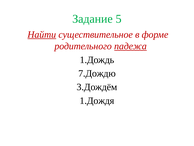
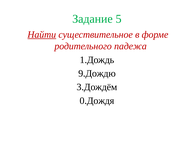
падежа underline: present -> none (131, 46)
7.Дождю: 7.Дождю -> 9.Дождю (97, 73)
1.Дождя: 1.Дождя -> 0.Дождя (97, 100)
